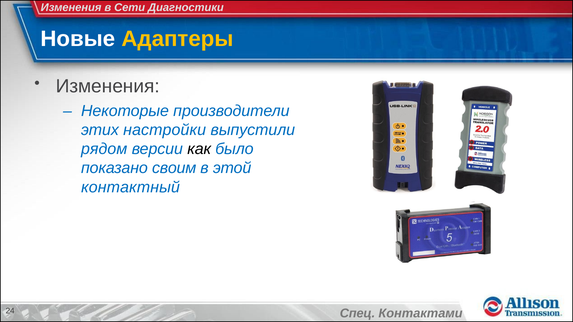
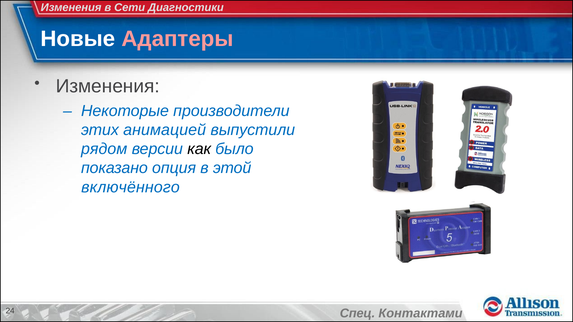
Адаптеры colour: yellow -> pink (177, 39)
настройки: настройки -> анимацией (165, 130)
своим: своим -> опция (174, 168)
контактный: контактный -> включённого (131, 187)
